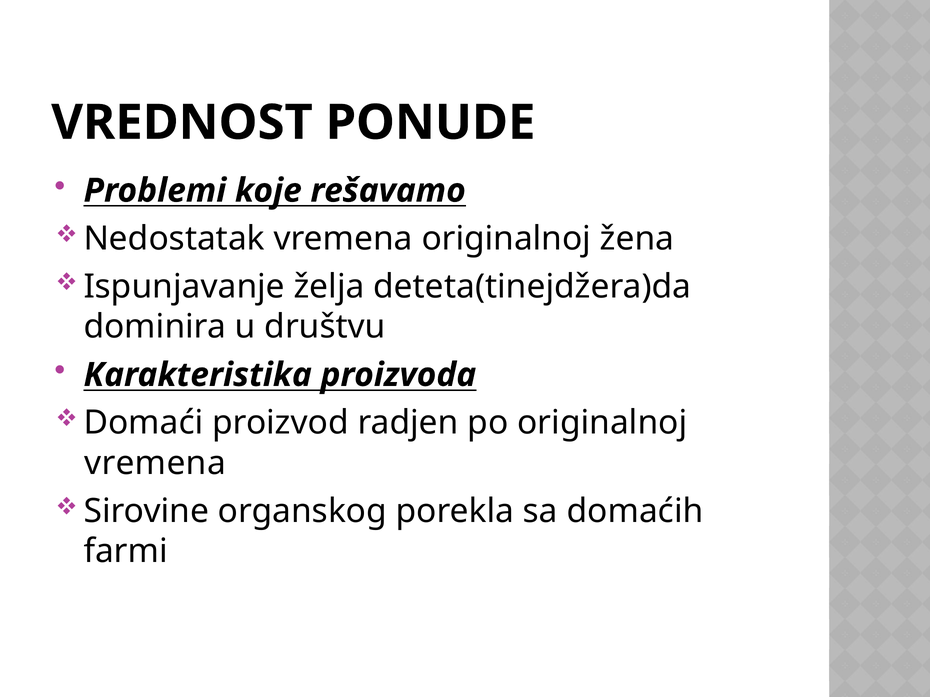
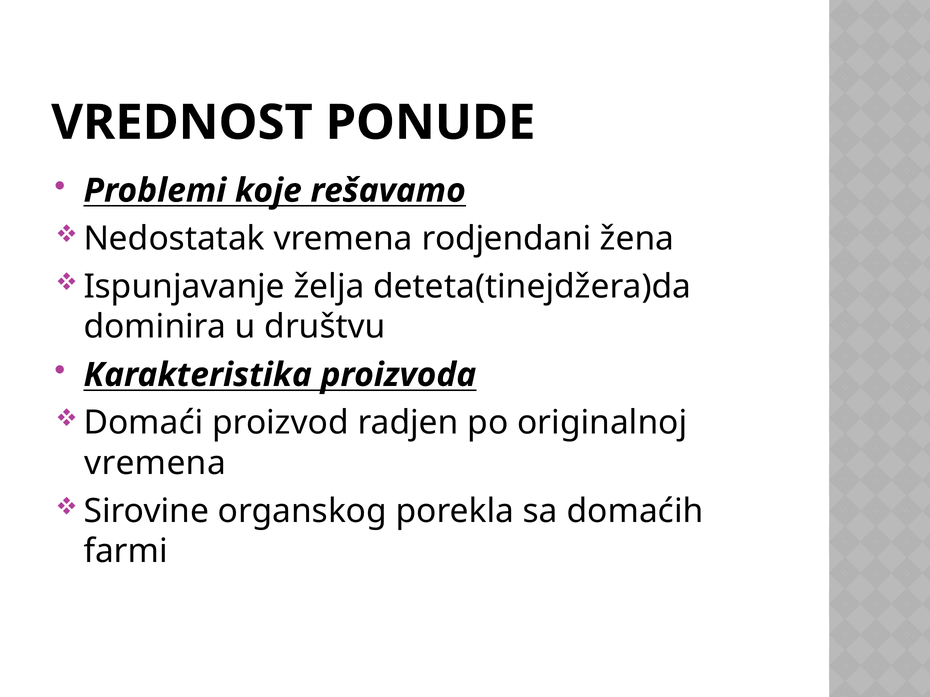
vremena originalnoj: originalnoj -> rodjendani (506, 239)
